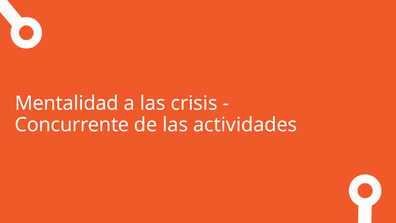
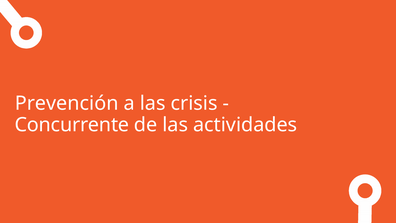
Mentalidad: Mentalidad -> Prevención (67, 103)
